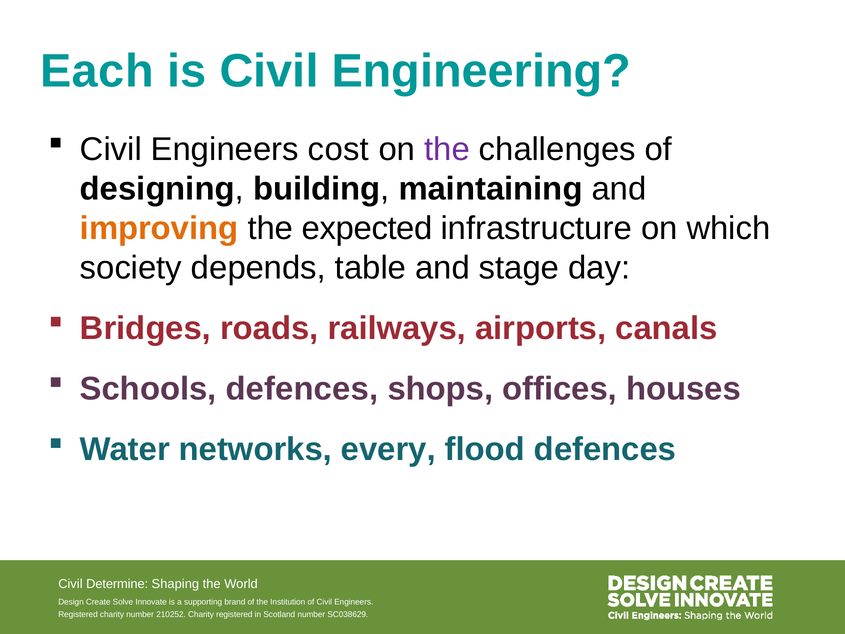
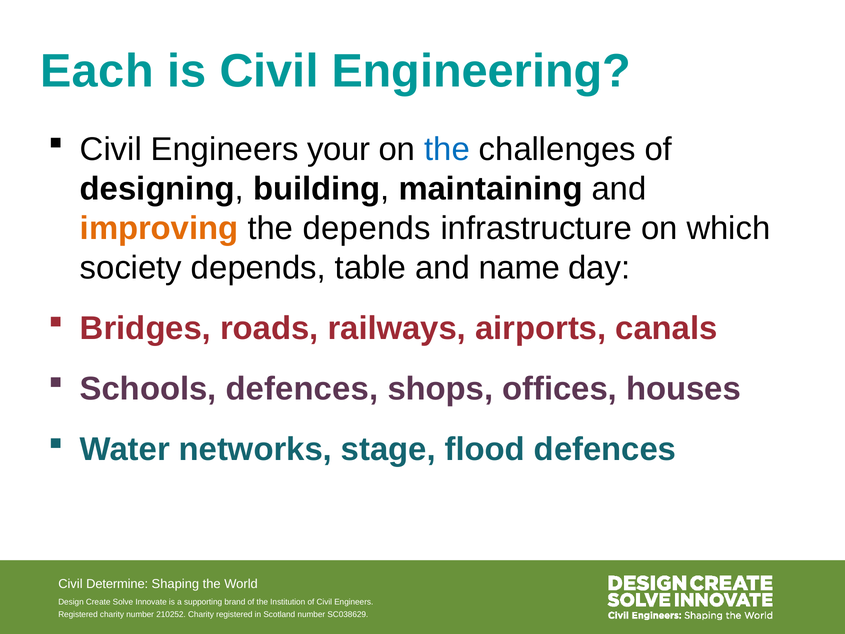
cost: cost -> your (339, 149)
the colour: purple -> blue (447, 149)
the expected: expected -> depends (367, 228)
stage: stage -> name (519, 268)
every: every -> stage (388, 449)
